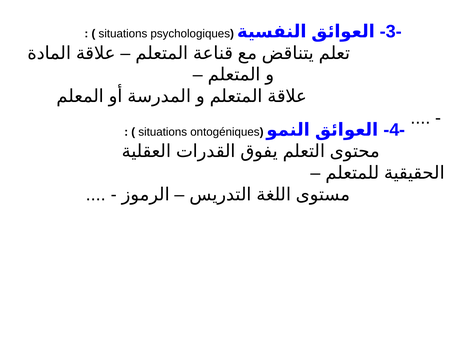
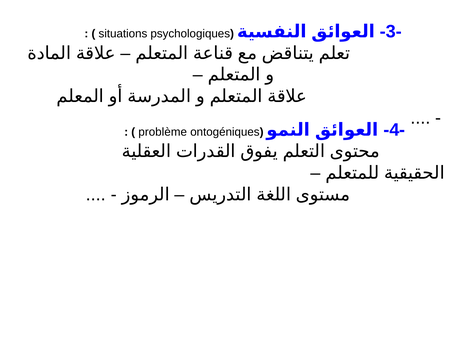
situations: situations -> problème (163, 132)
